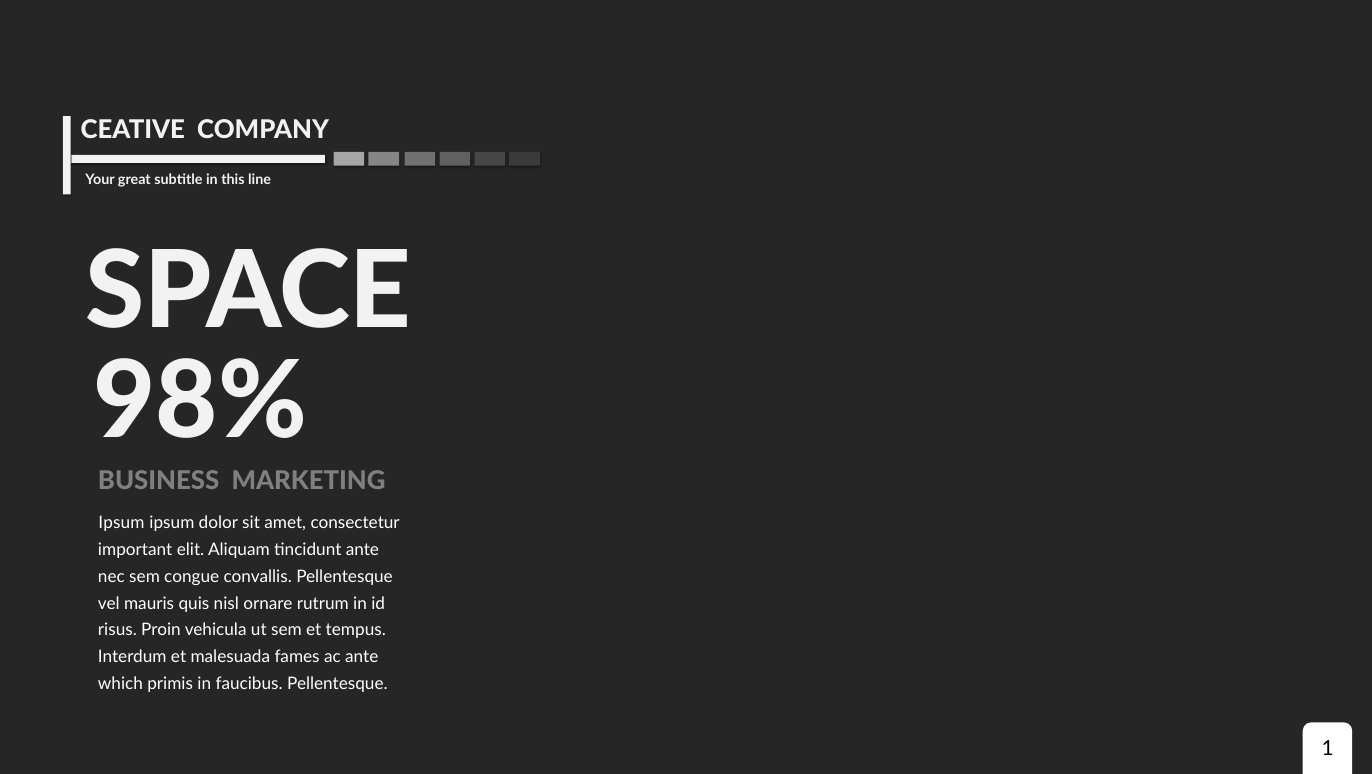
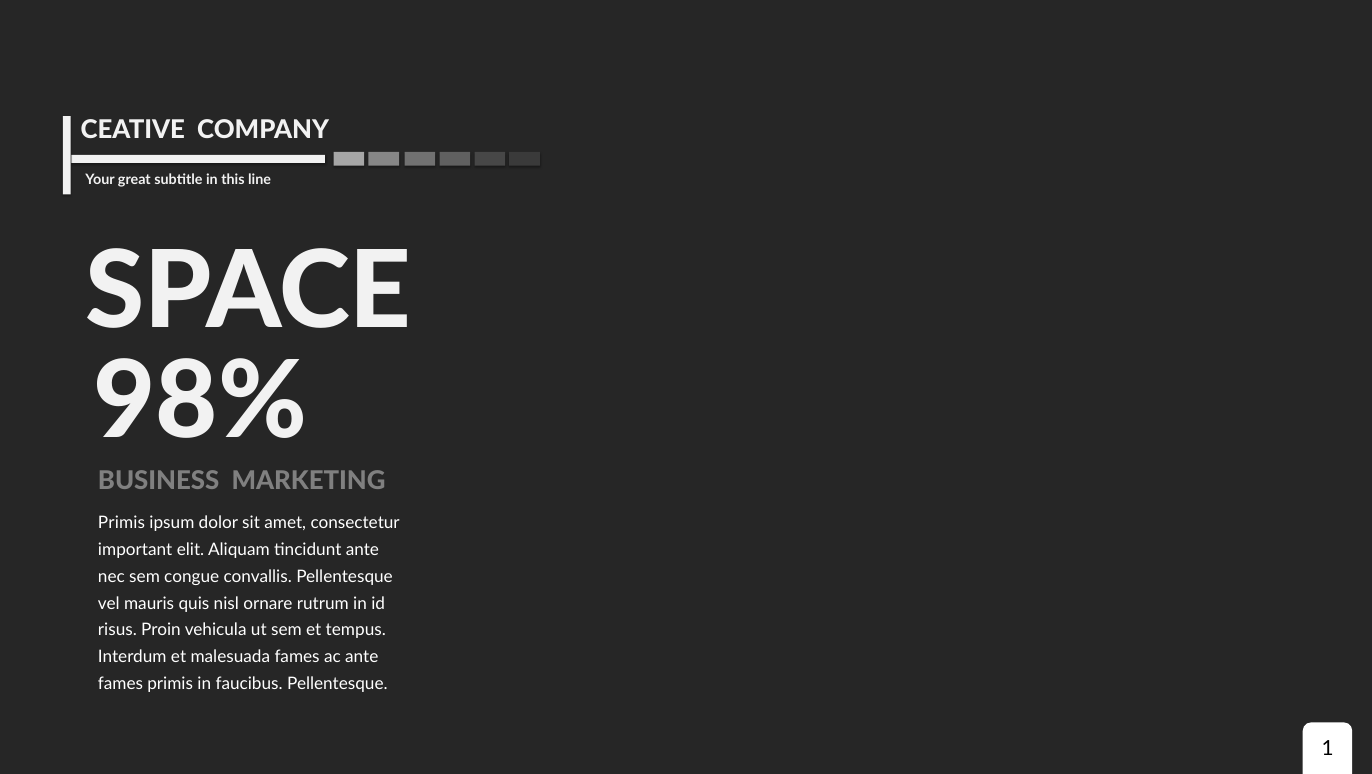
Ipsum: Ipsum -> Primis (121, 523)
which: which -> fames (120, 684)
